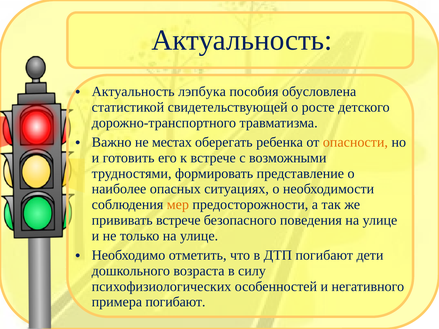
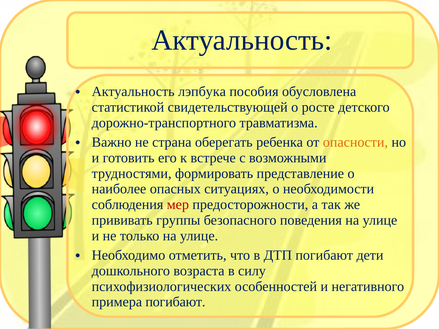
местах: местах -> страна (172, 142)
мер colour: orange -> red (178, 205)
прививать встрече: встрече -> группы (178, 220)
